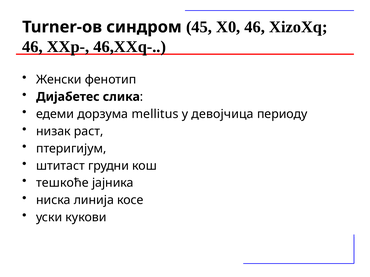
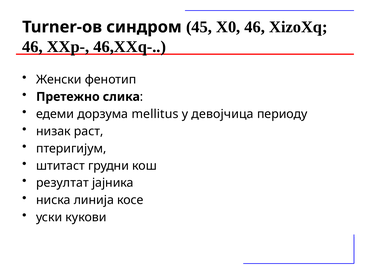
Дијабетес: Дијабетес -> Претежно (68, 97)
тешкоће: тешкоће -> резултат (62, 183)
